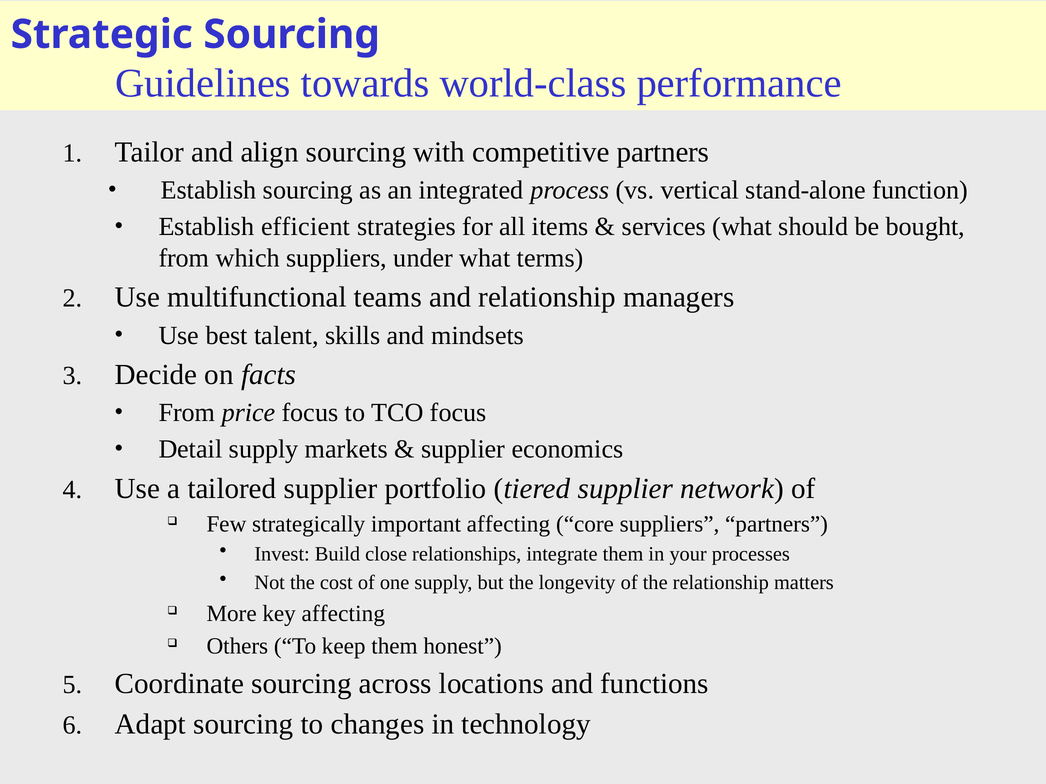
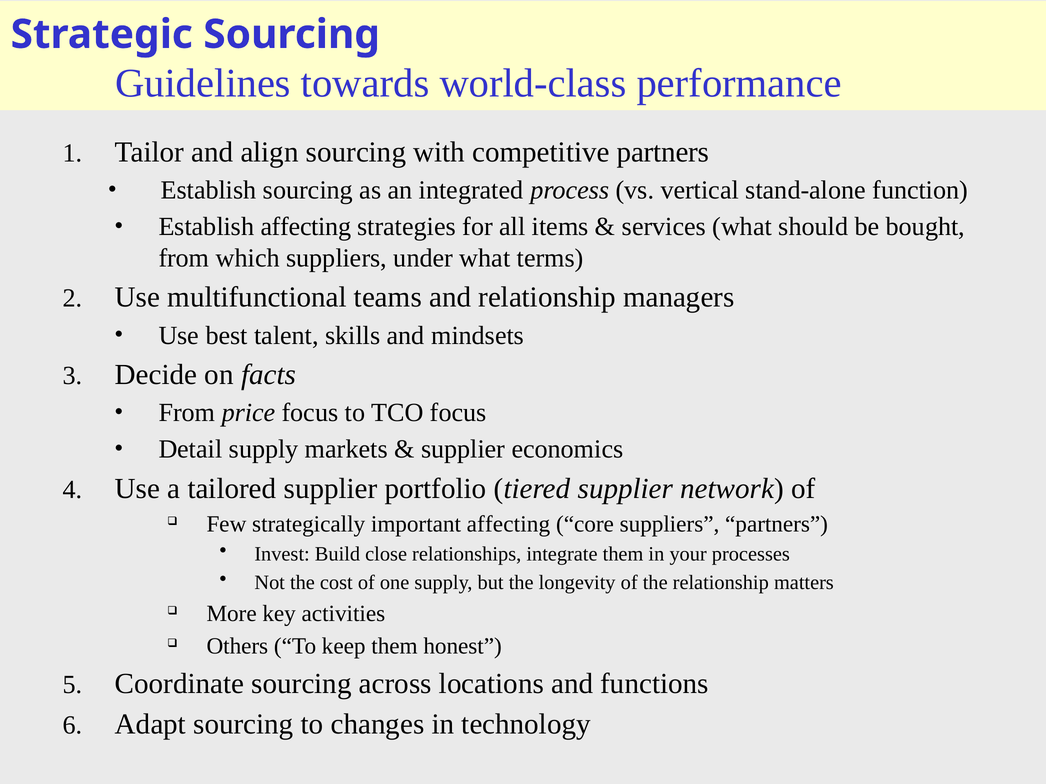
Establish efficient: efficient -> affecting (306, 227)
key affecting: affecting -> activities (343, 614)
